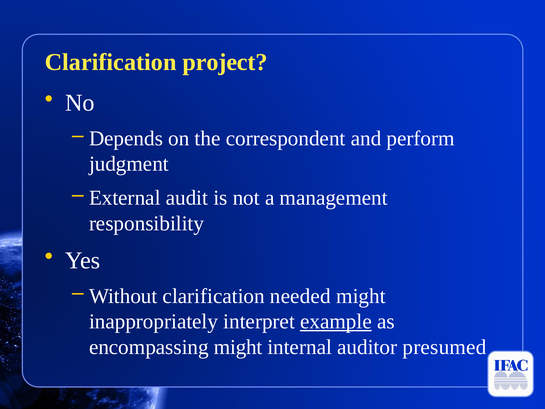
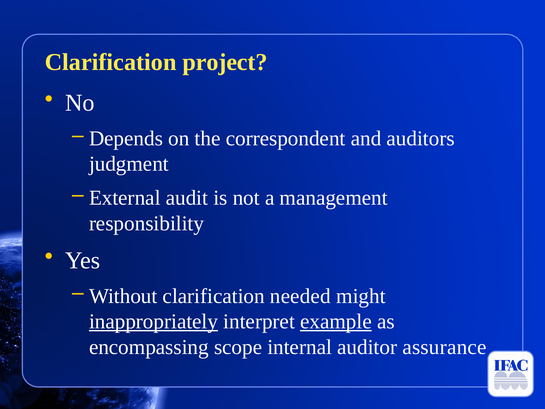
perform: perform -> auditors (421, 138)
inappropriately underline: none -> present (154, 321)
encompassing might: might -> scope (238, 347)
presumed: presumed -> assurance (444, 347)
